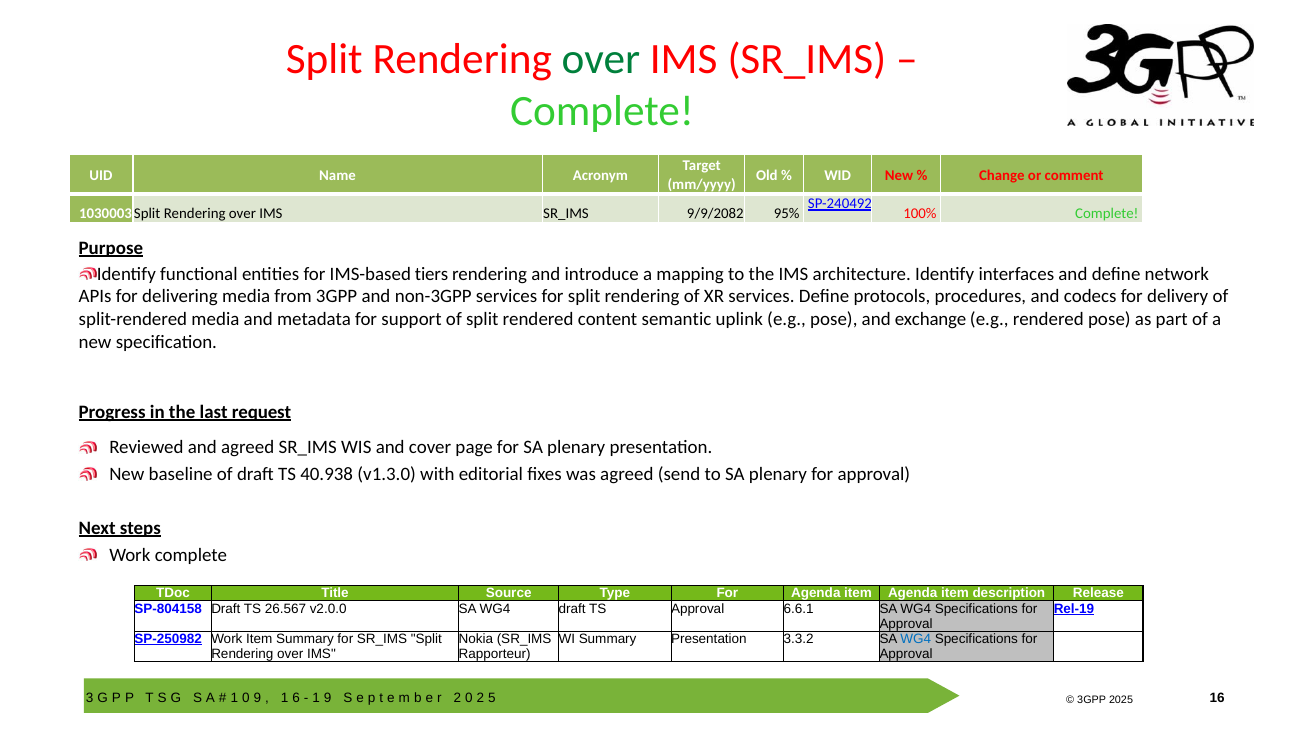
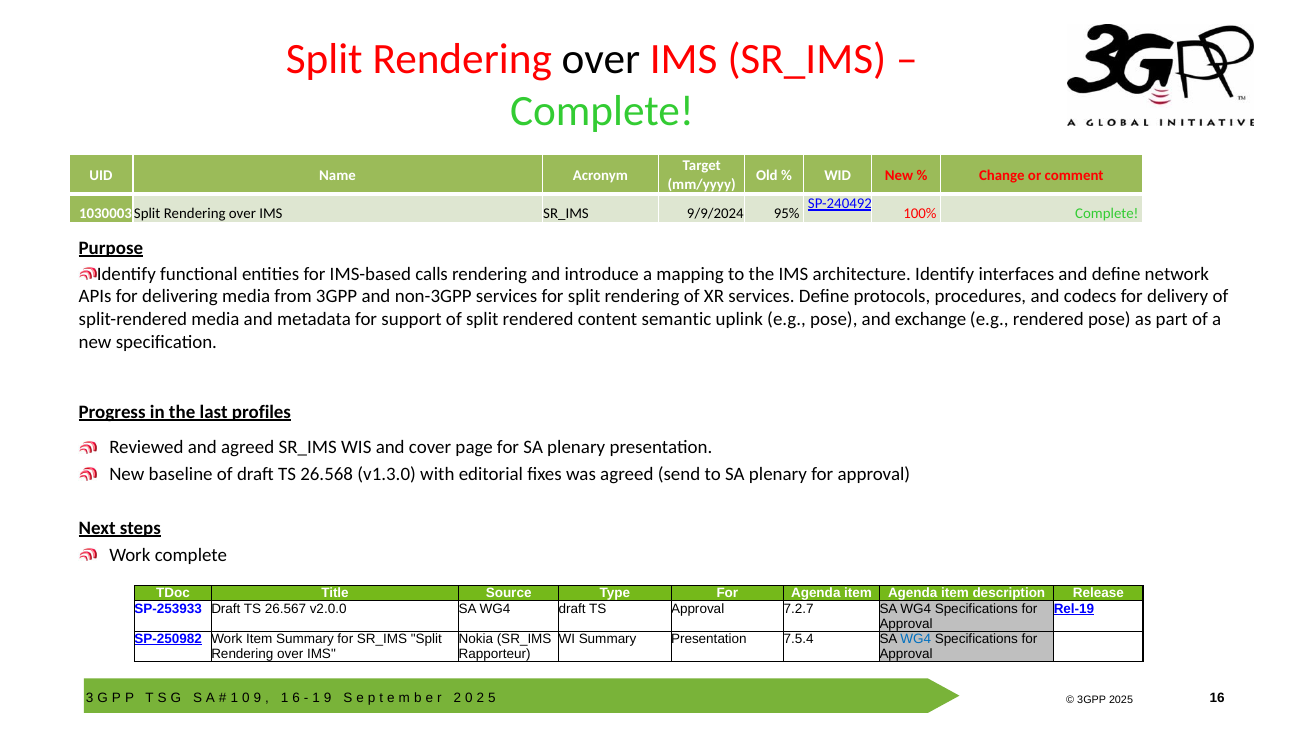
over colour: green -> black (601, 59)
9/9/2082: 9/9/2082 -> 9/9/2024 (715, 213)
tiers: tiers -> calls (432, 274)
request: request -> profiles (261, 412)
40.938: 40.938 -> 26.568 (327, 475)
SP-804158: SP-804158 -> SP-253933 (168, 609)
6.6.1: 6.6.1 -> 7.2.7 (799, 609)
3.3.2: 3.3.2 -> 7.5.4 (799, 639)
